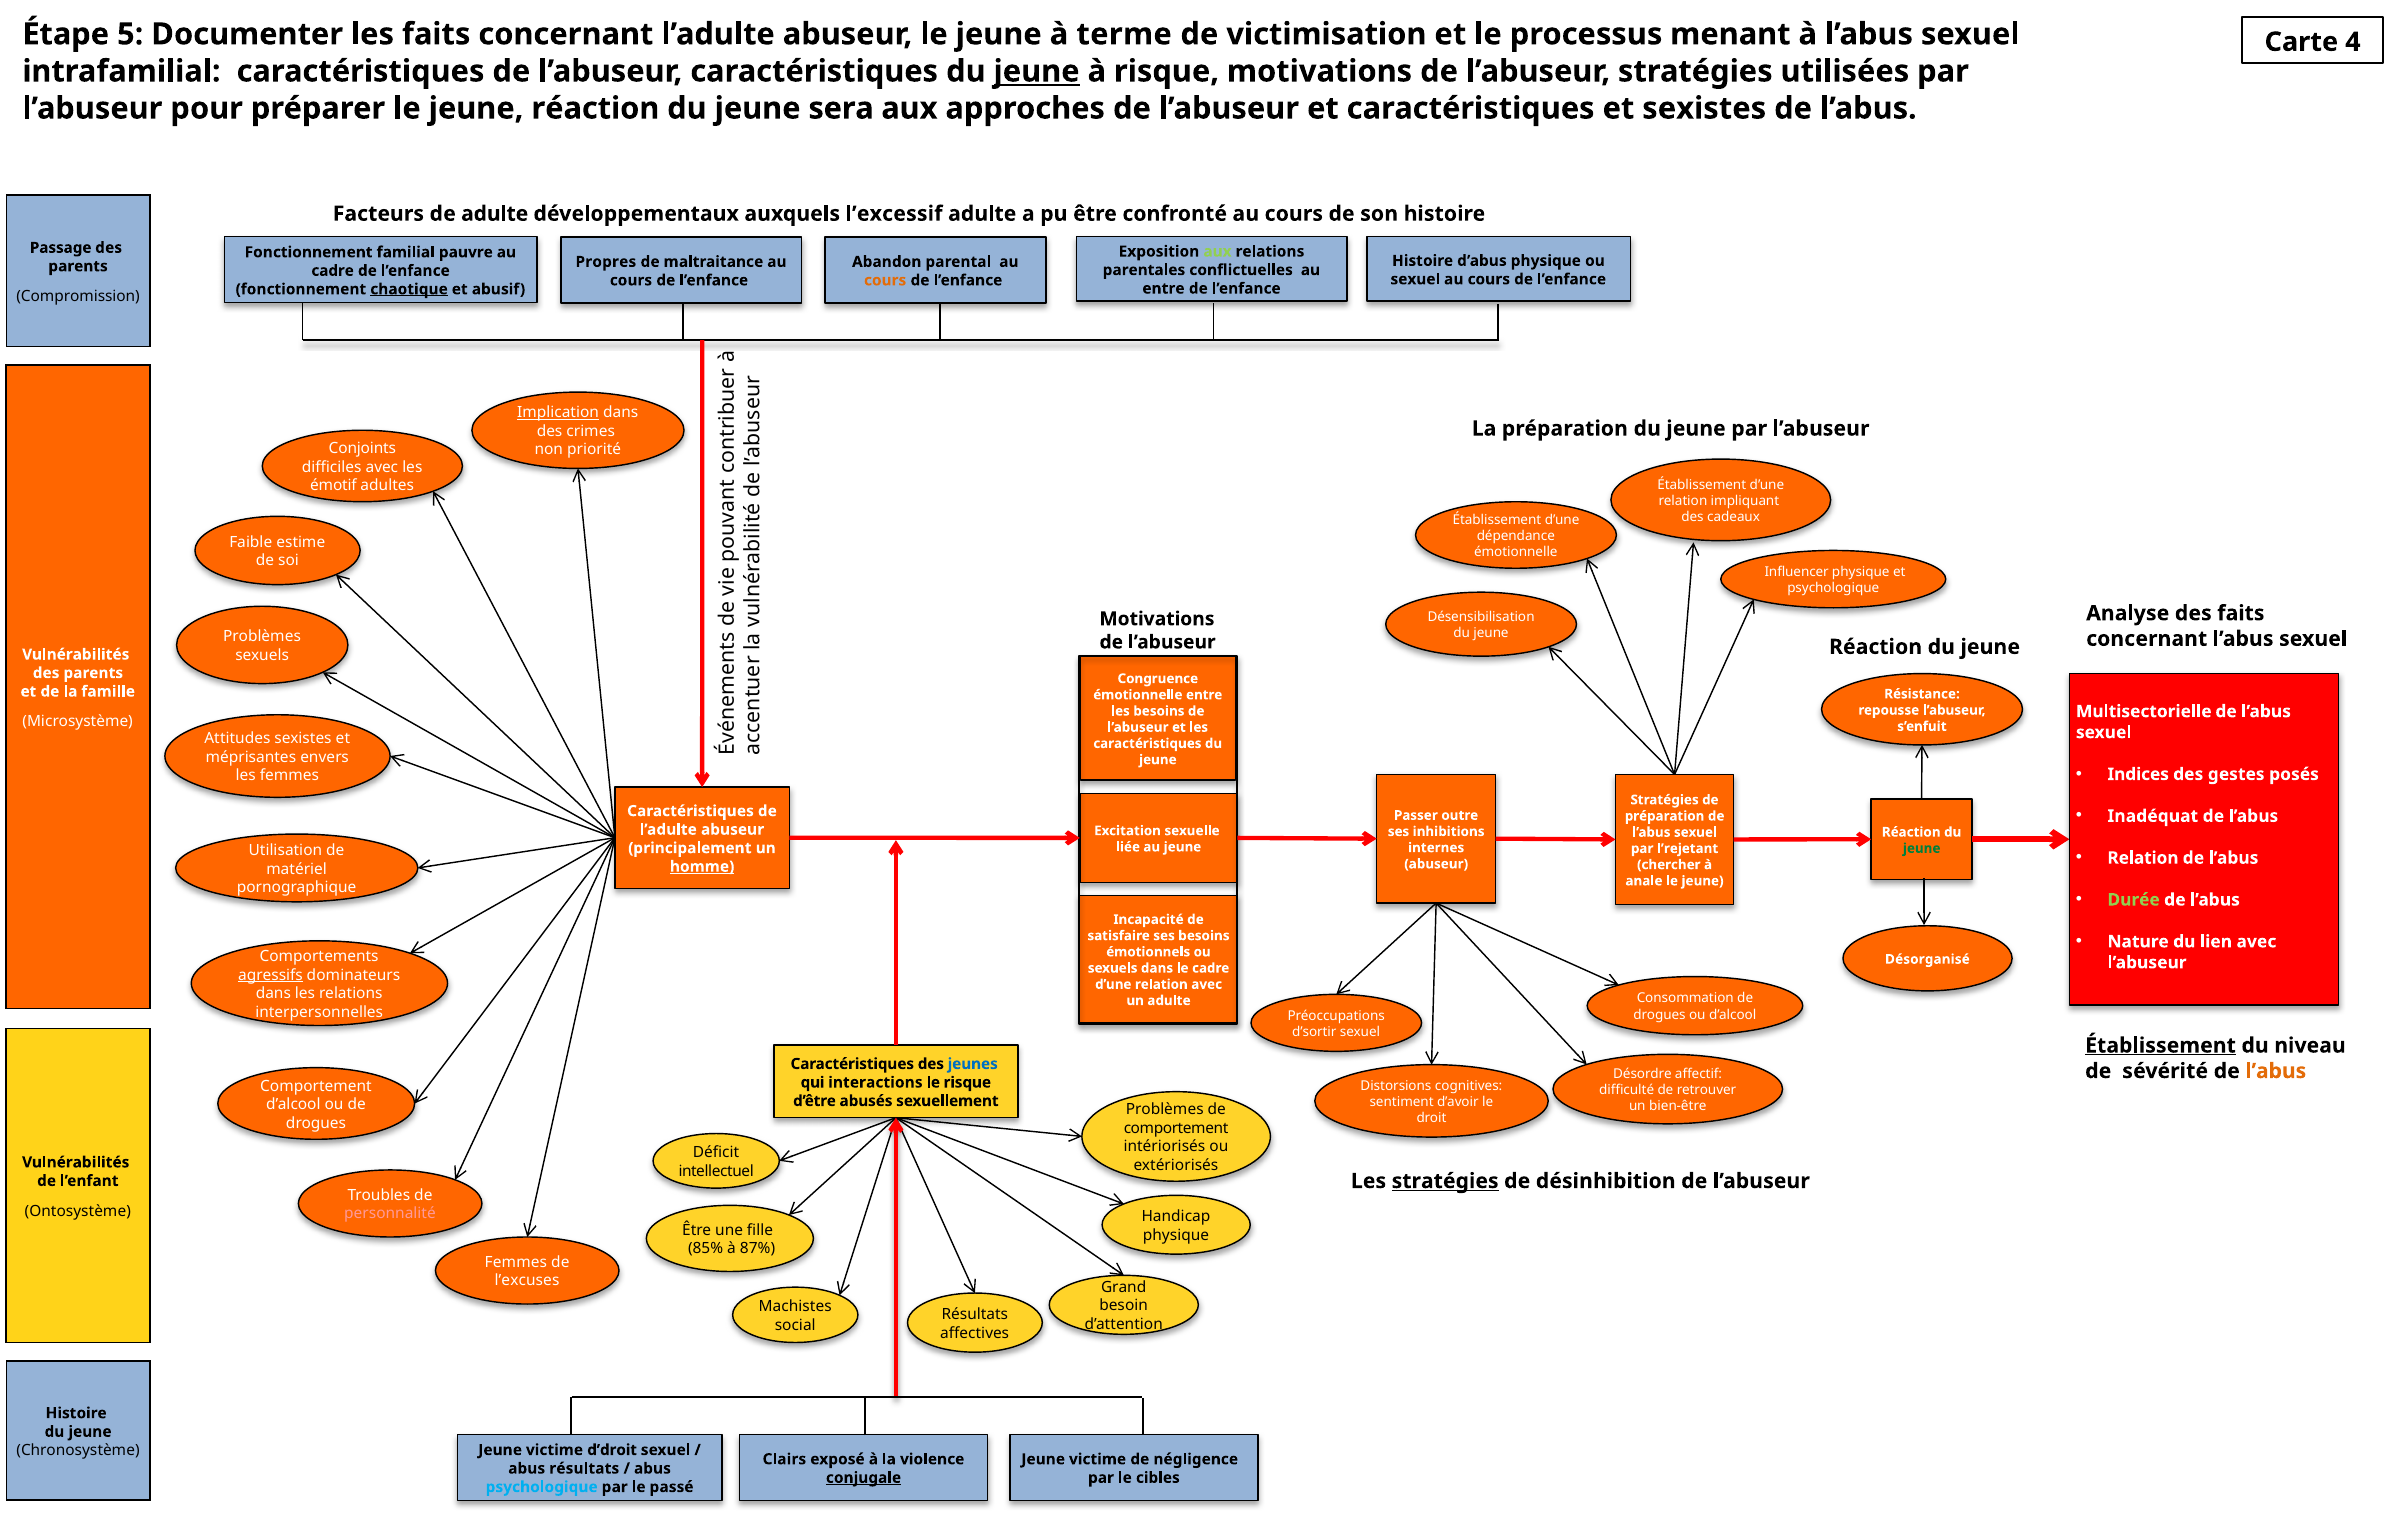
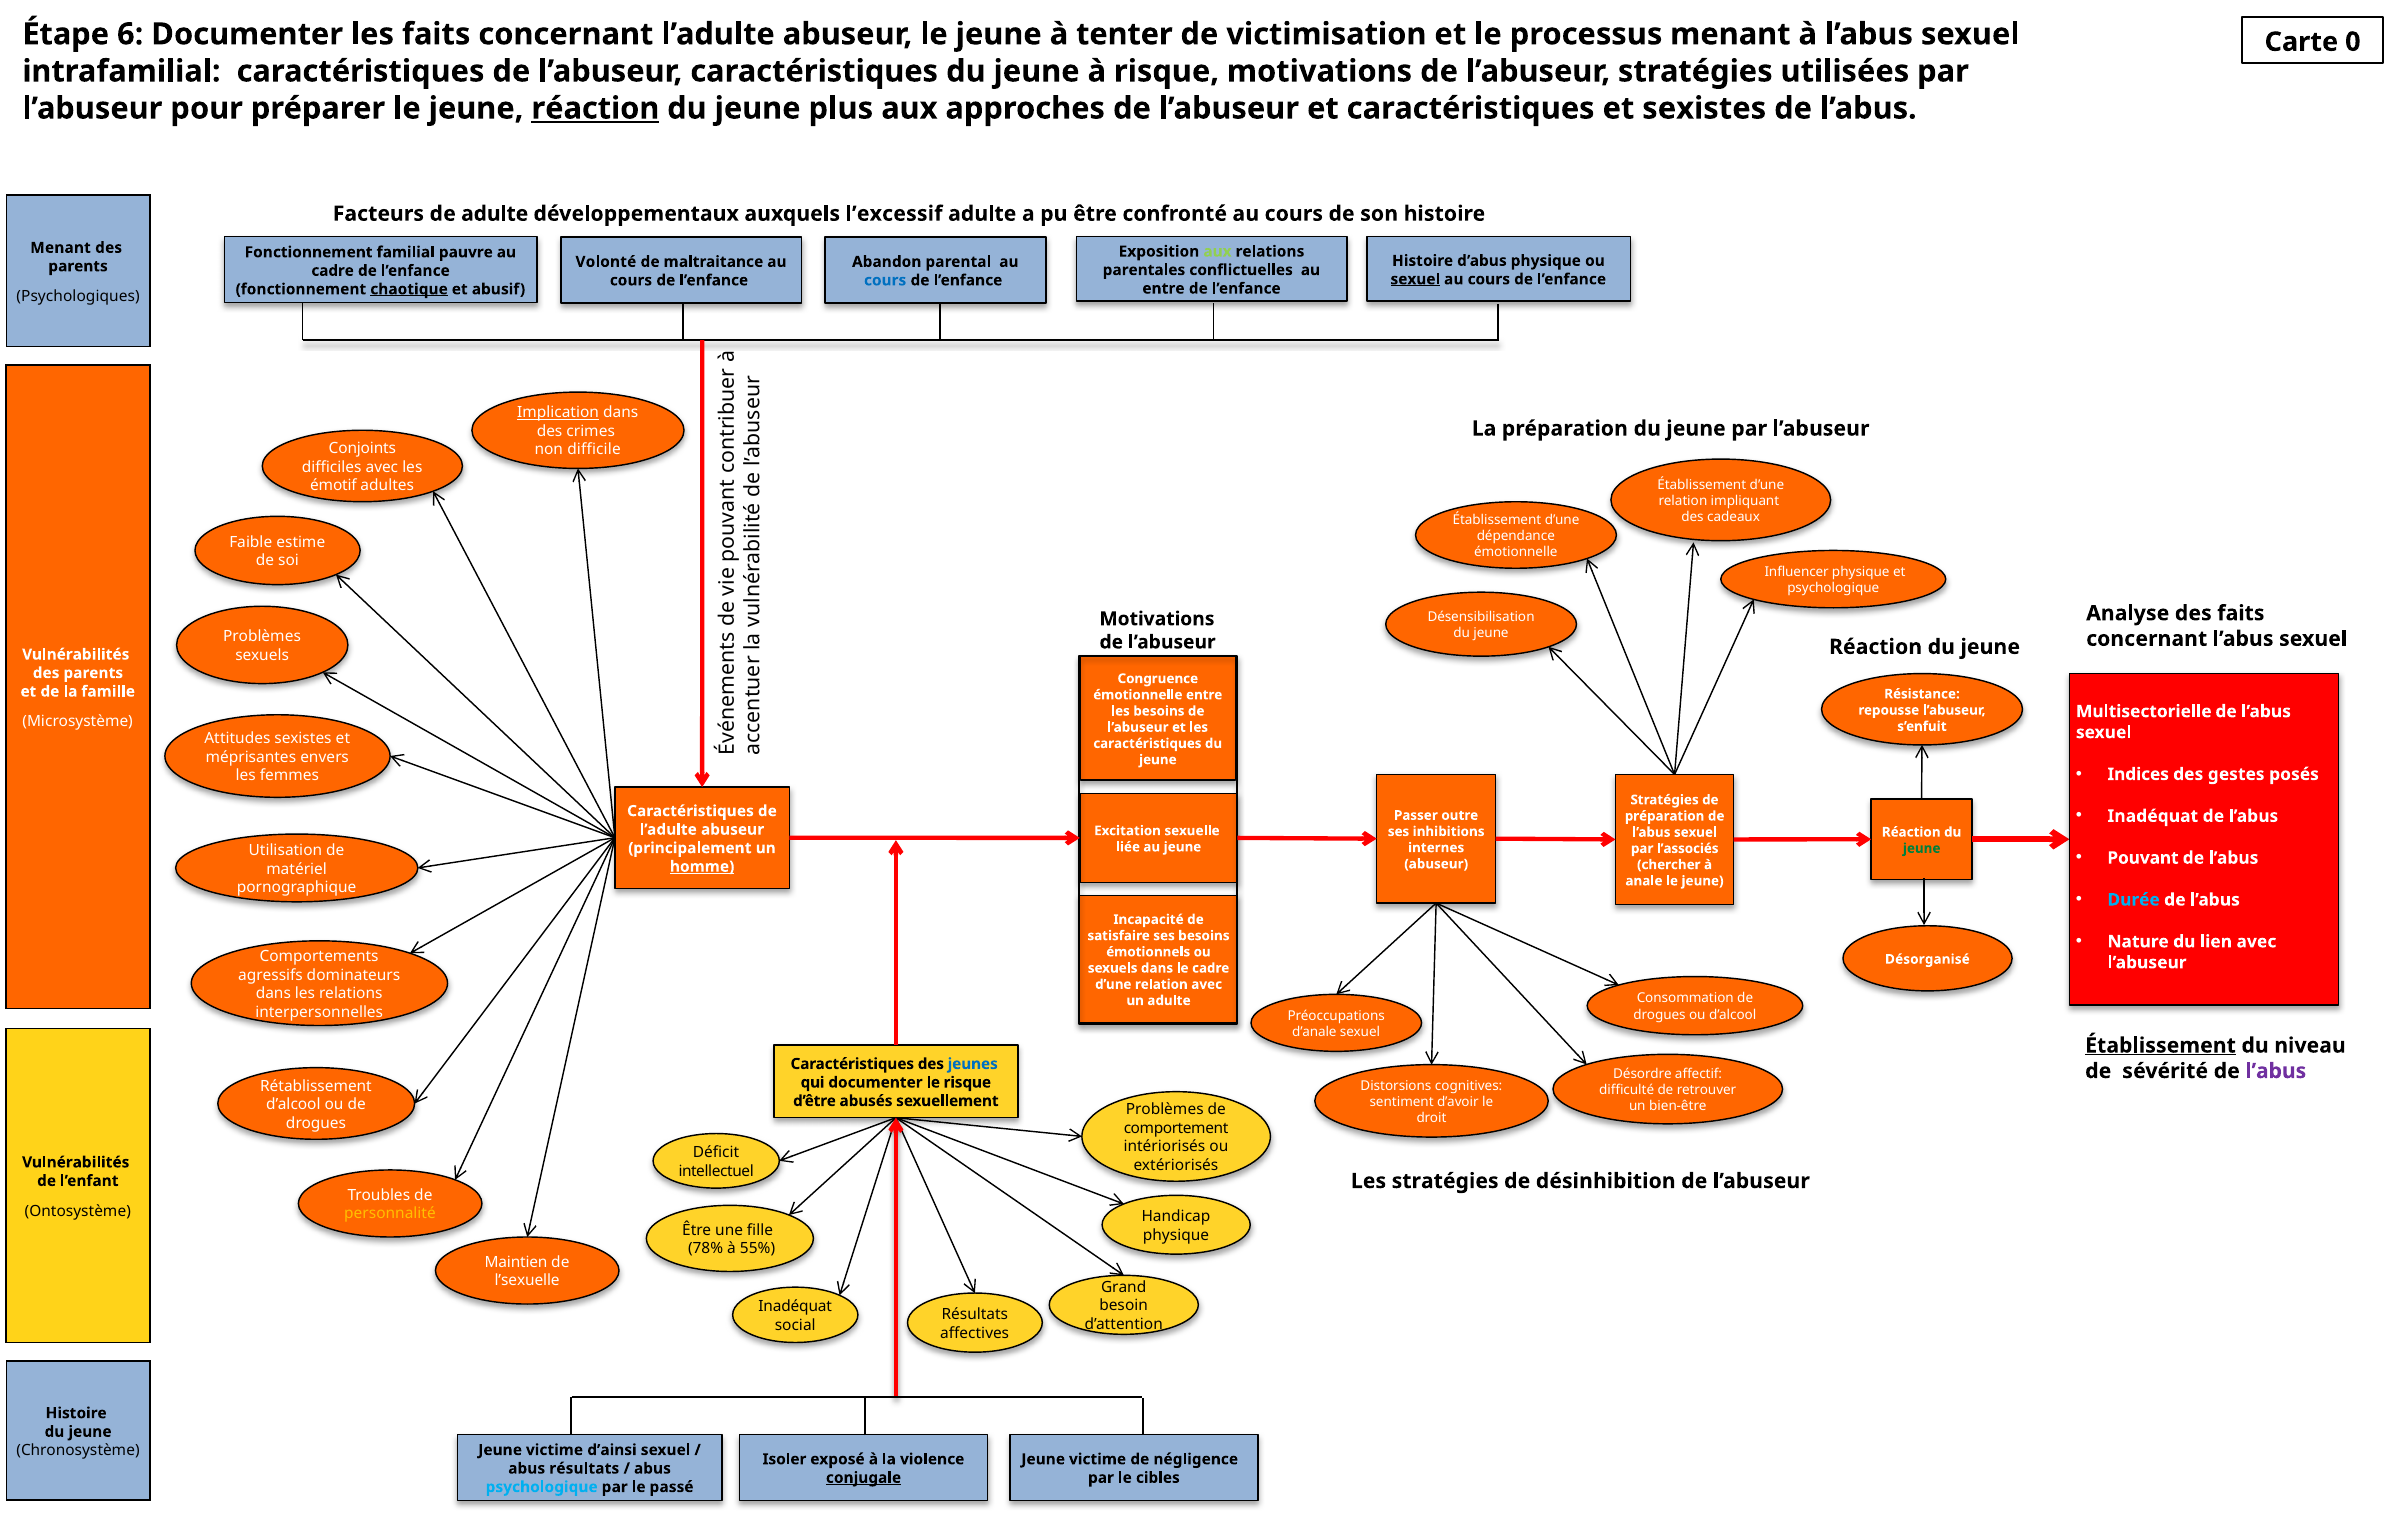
5: 5 -> 6 (130, 34)
terme: terme -> tenter (1124, 34)
4: 4 -> 0 (2353, 42)
jeune underline: present -> none (1037, 71)
réaction underline: none -> present (595, 108)
sera: sera -> plus (841, 108)
Passage: Passage -> Menant (61, 248)
Propres: Propres -> Volonté (606, 262)
sexuel underline: none -> present (1415, 279)
cours colour: orange -> blue (885, 280)
Compromission: Compromission -> Psychologiques (78, 296)
priorité: priorité -> difficile (594, 450)
l’rejetant: l’rejetant -> l’associés (1688, 848)
Relation: Relation -> Pouvant (2143, 858)
Durée colour: light green -> light blue (2134, 900)
agressifs underline: present -> none (271, 975)
d’sortir: d’sortir -> d’anale (1314, 1032)
l’abus colour: orange -> purple (2276, 1071)
qui interactions: interactions -> documenter (875, 1082)
Comportement: Comportement -> Rétablissement (316, 1086)
stratégies underline: present -> none (1445, 1181)
personnalité colour: pink -> yellow (390, 1214)
85%: 85% -> 78% (706, 1249)
87%: 87% -> 55% (758, 1249)
Femmes: Femmes -> Maintien (516, 1262)
l’excuses: l’excuses -> l’sexuelle (527, 1281)
Machistes: Machistes -> Inadéquat (795, 1306)
d’droit: d’droit -> d’ainsi (612, 1450)
Clairs: Clairs -> Isoler (784, 1459)
